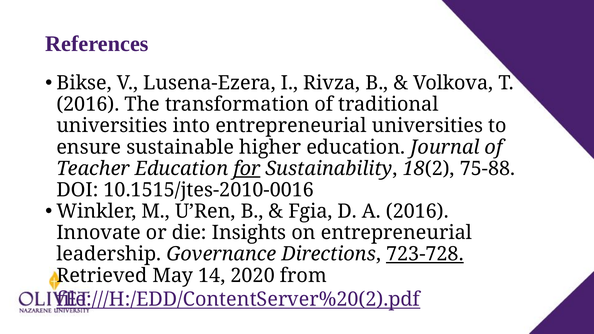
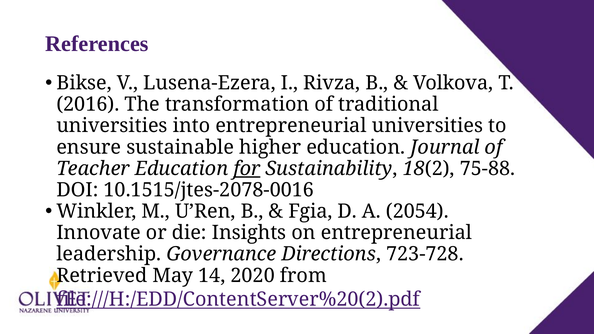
10.1515/jtes-2010-0016: 10.1515/jtes-2010-0016 -> 10.1515/jtes-2078-0016 (209, 190)
A 2016: 2016 -> 2054 (417, 211)
723-728 underline: present -> none (425, 254)
